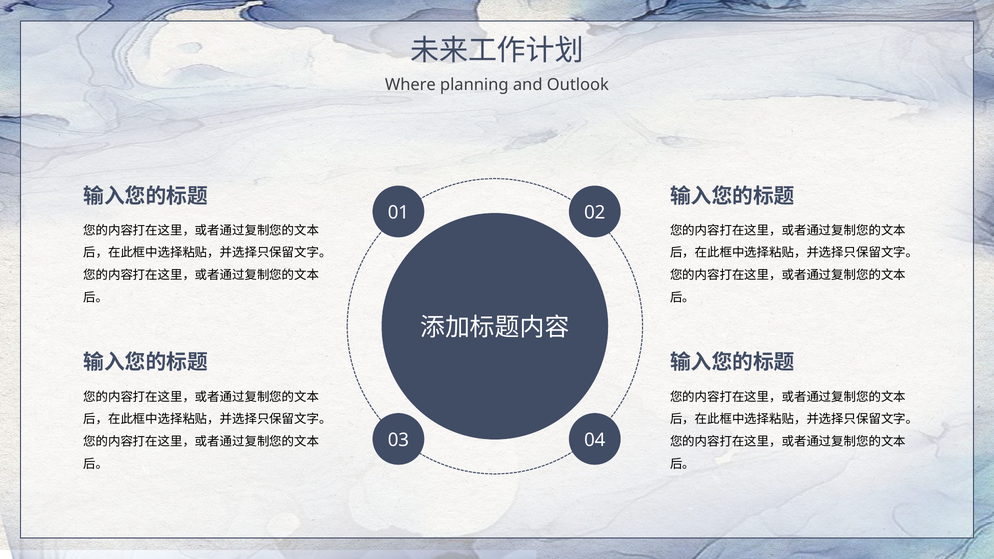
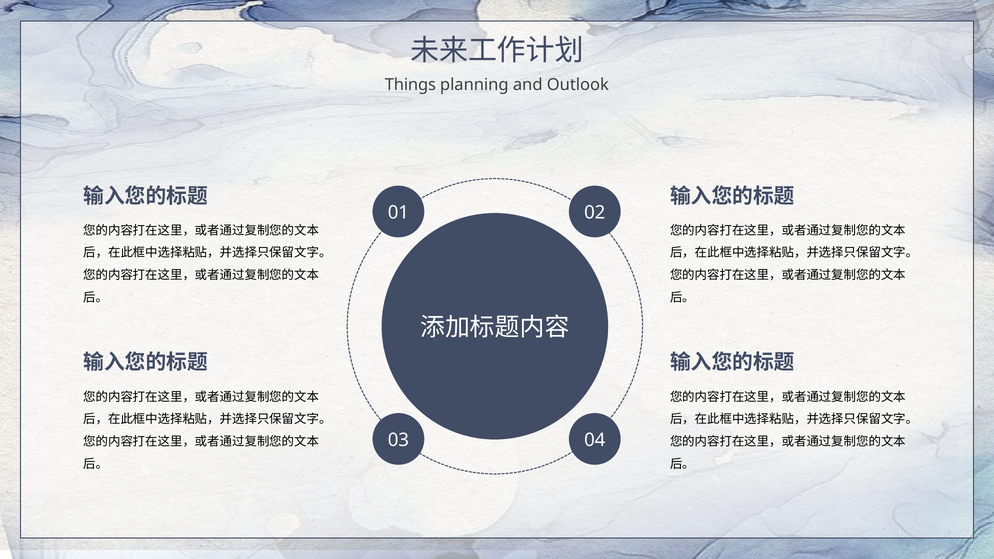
Where: Where -> Things (410, 85)
